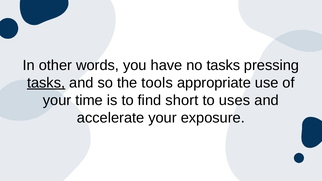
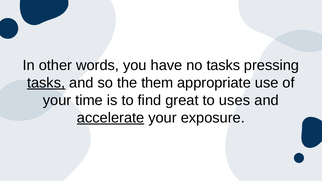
tools: tools -> them (157, 83)
short: short -> great (182, 100)
accelerate underline: none -> present (111, 118)
